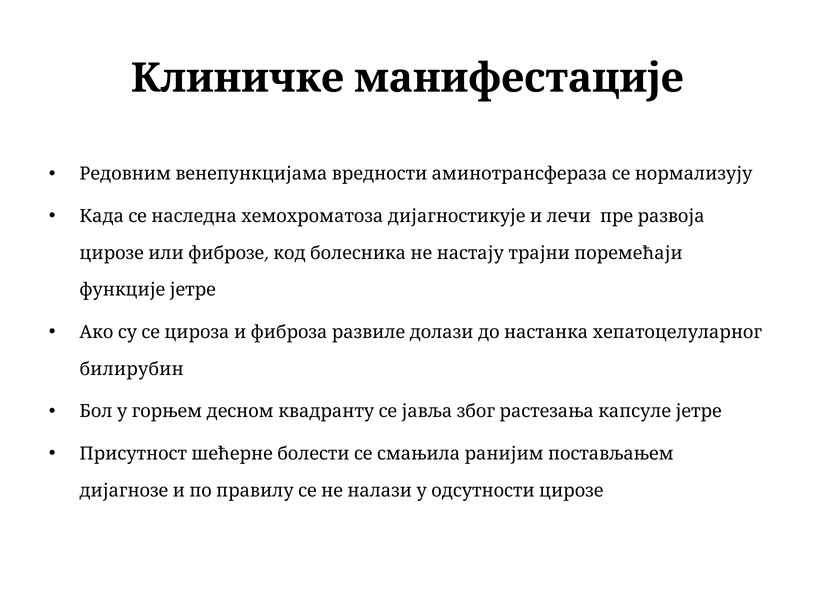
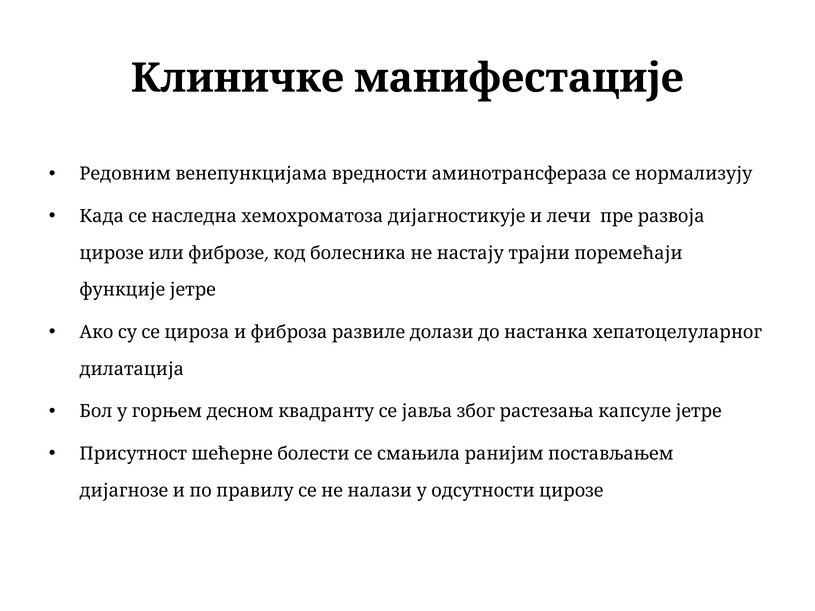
билирубин: билирубин -> дилатација (132, 369)
